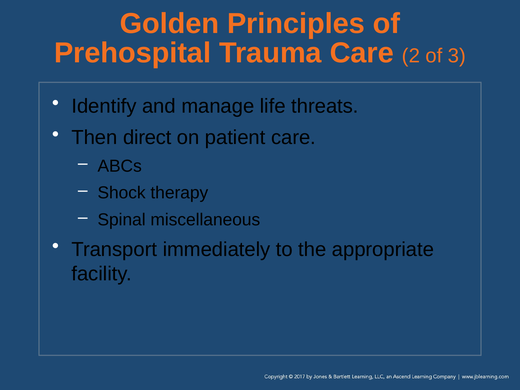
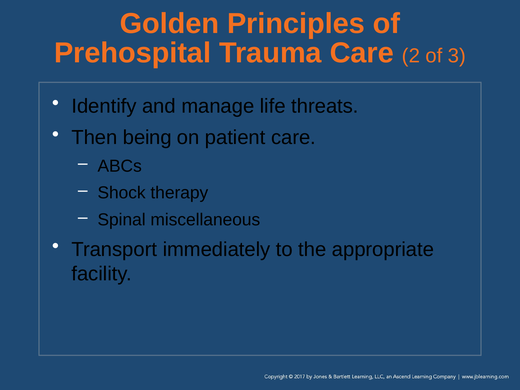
direct: direct -> being (147, 138)
